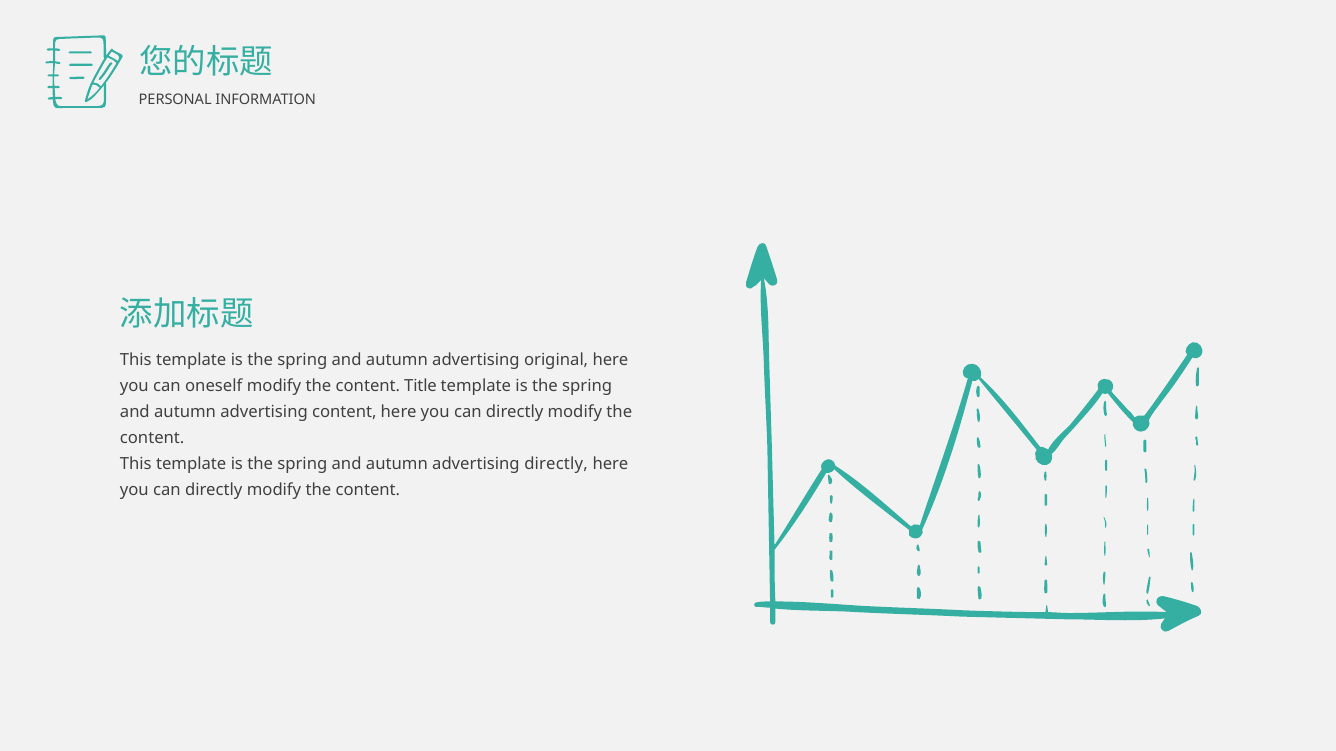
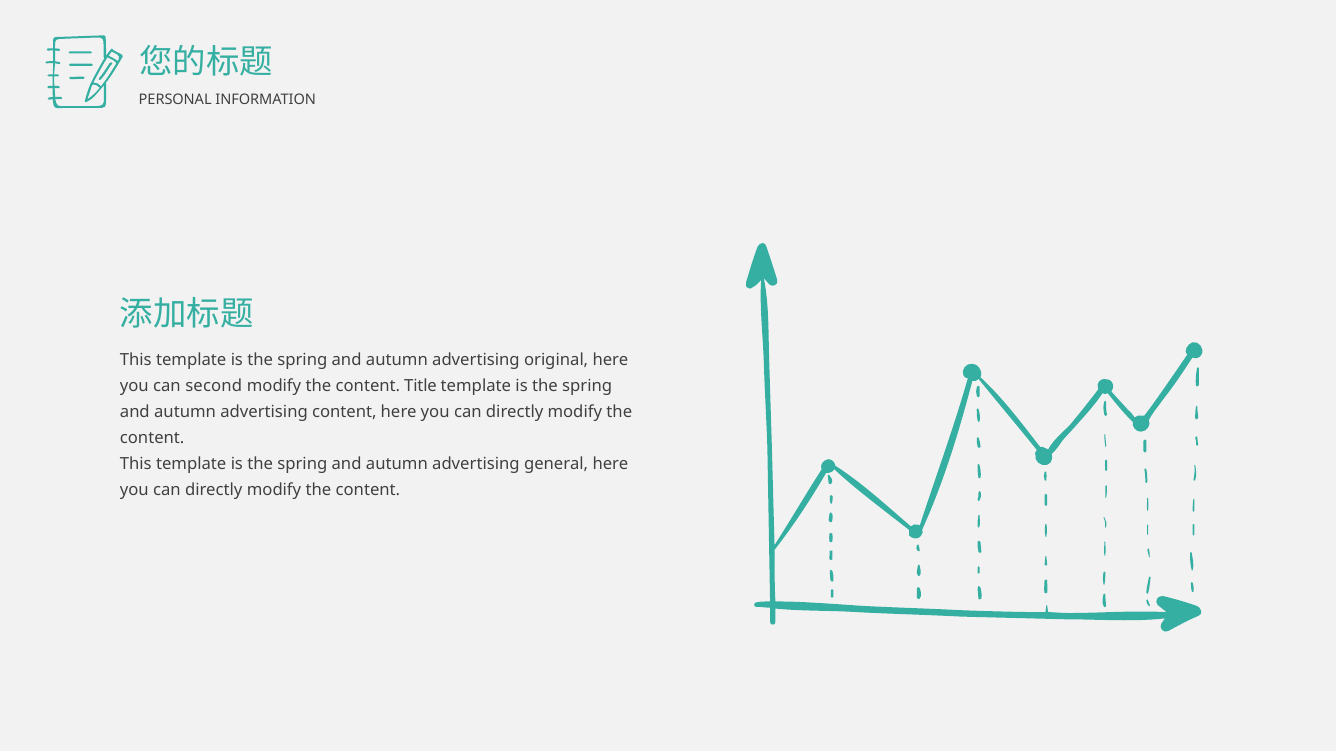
oneself: oneself -> second (214, 386)
advertising directly: directly -> general (556, 464)
